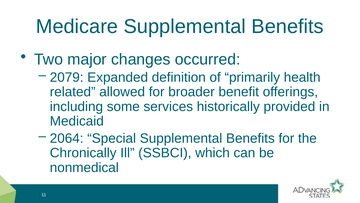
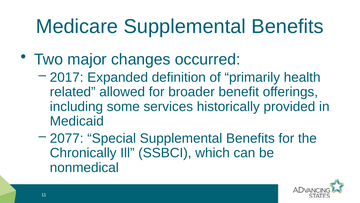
2079: 2079 -> 2017 (67, 77)
2064: 2064 -> 2077 (67, 138)
